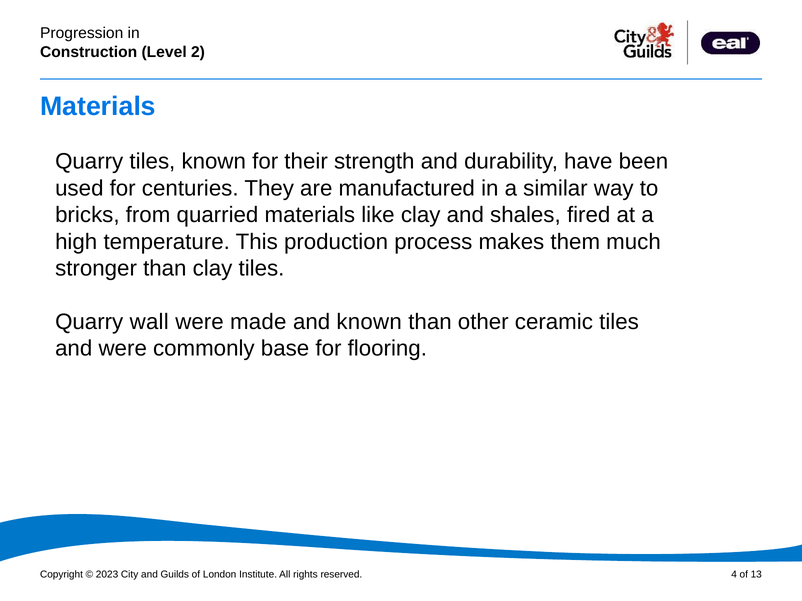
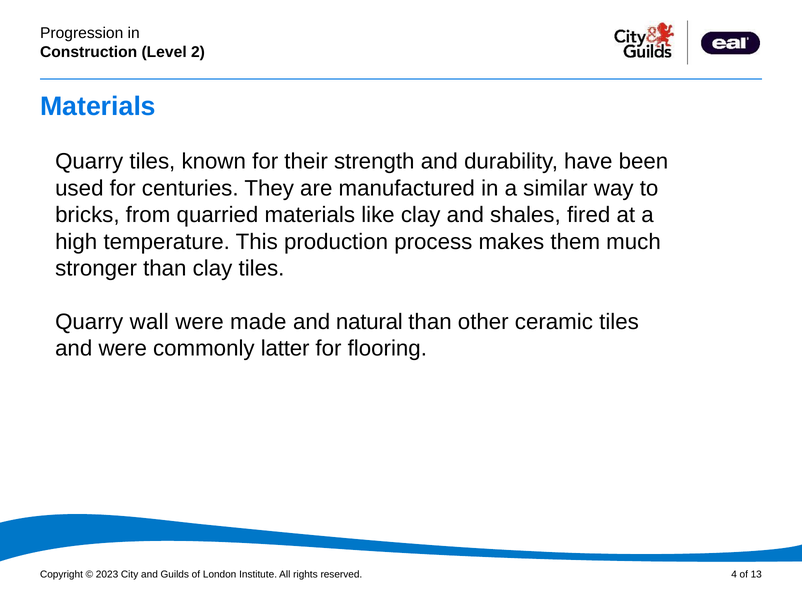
and known: known -> natural (369, 322)
base: base -> latter (285, 349)
